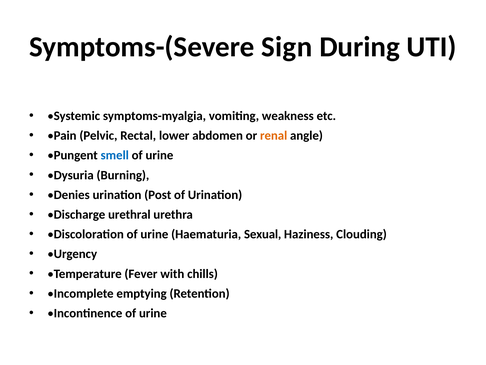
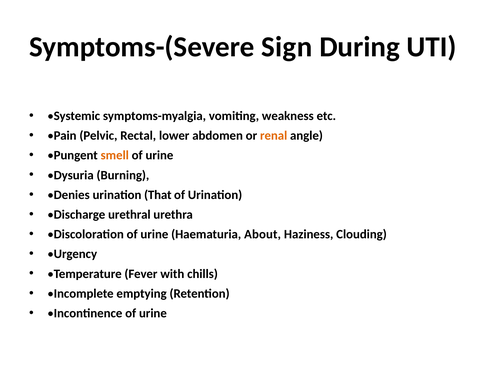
smell colour: blue -> orange (115, 155)
Post: Post -> That (158, 195)
Sexual: Sexual -> About (263, 234)
